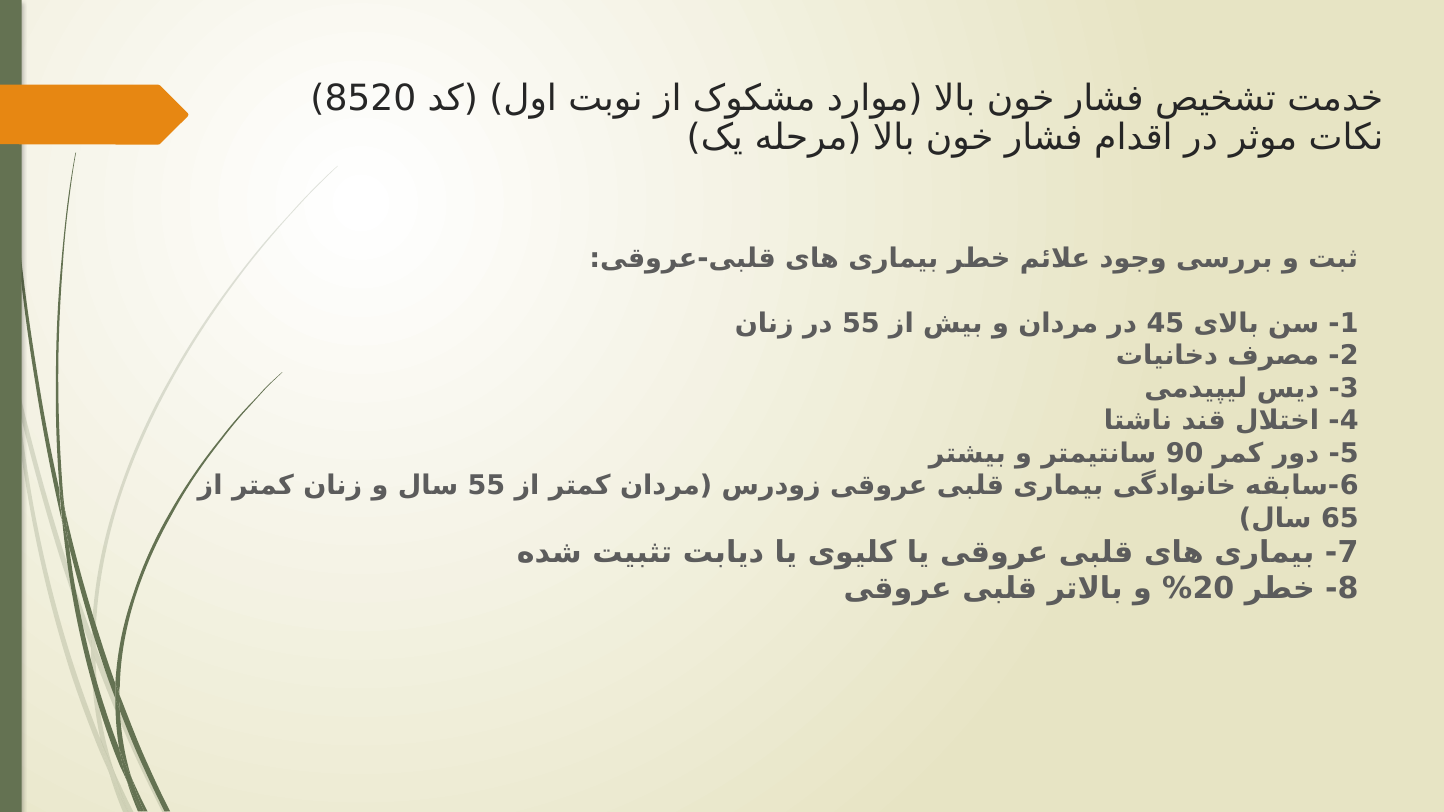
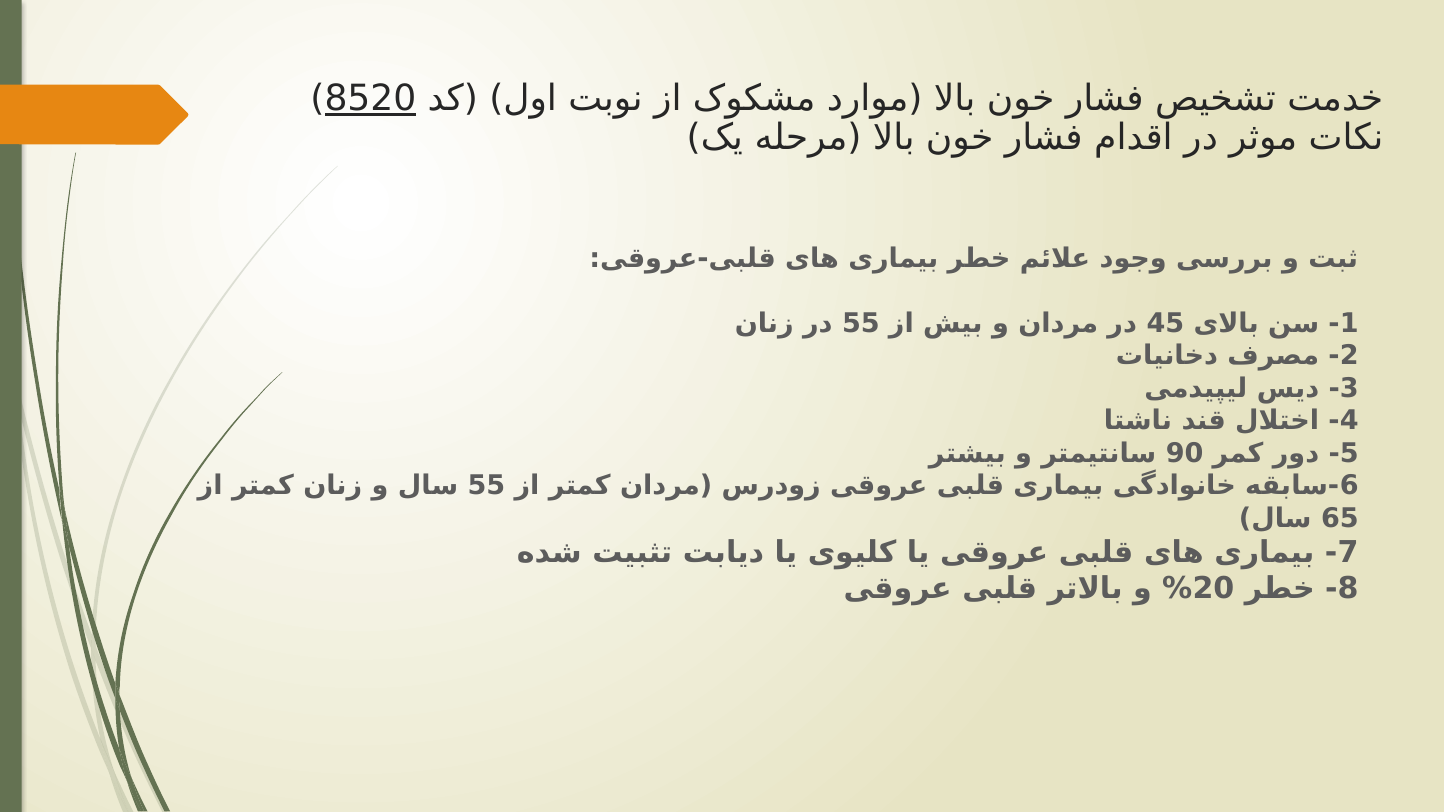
8520 underline: none -> present (370, 99)
